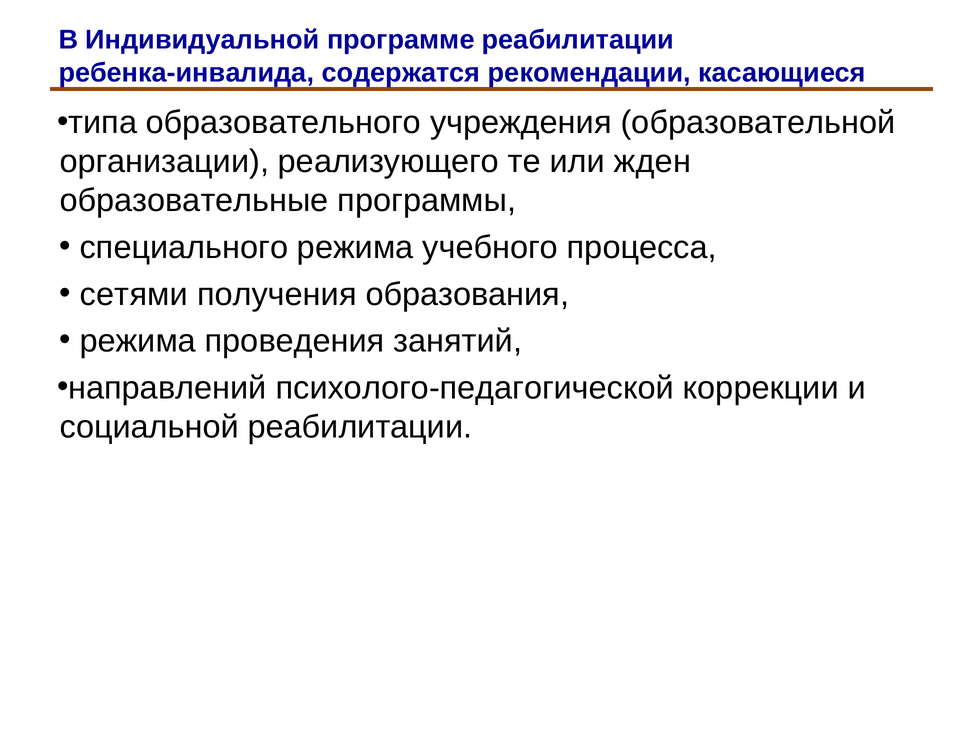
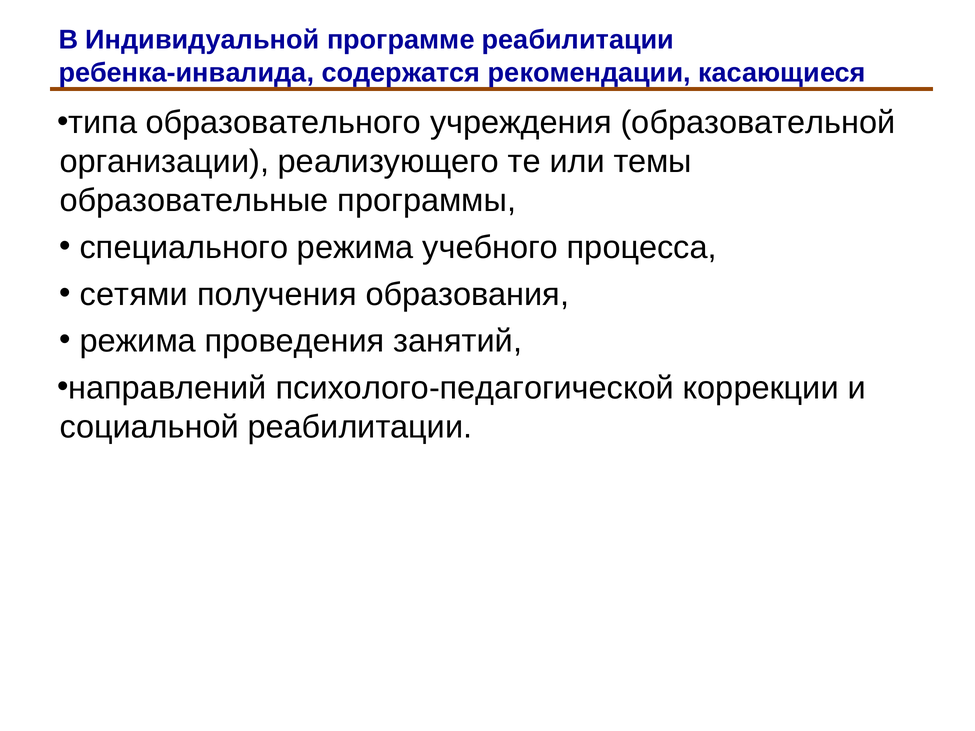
жден: жден -> темы (653, 162)
